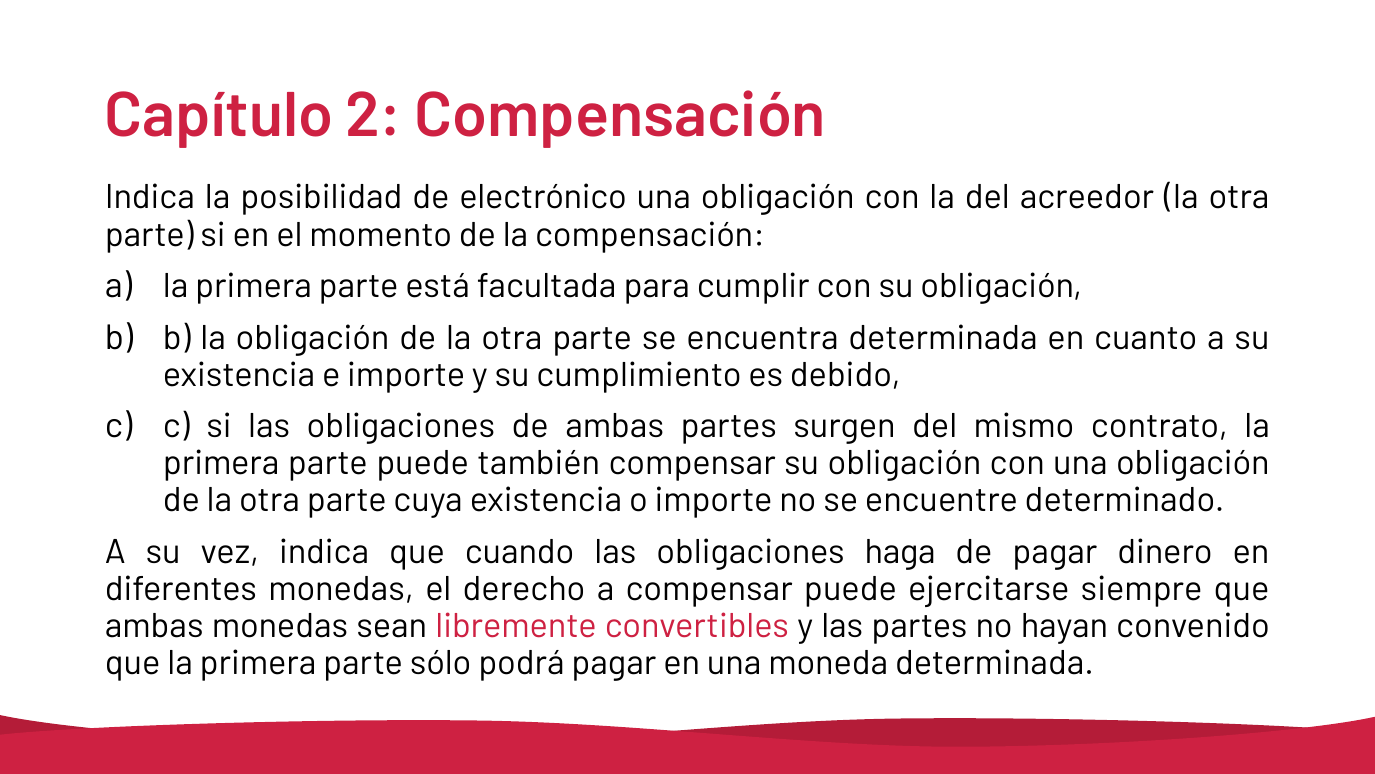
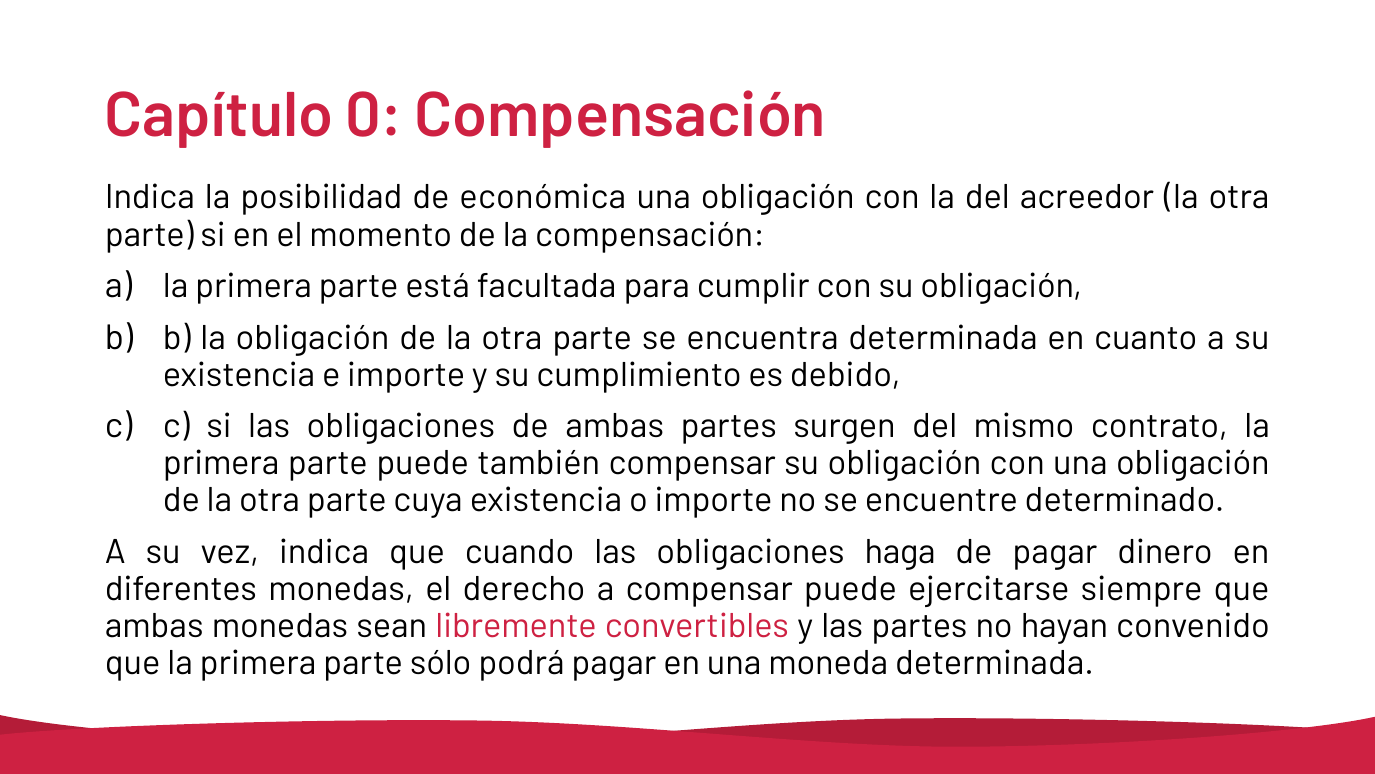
2: 2 -> 0 (374, 116)
electrónico: electrónico -> económica (543, 197)
